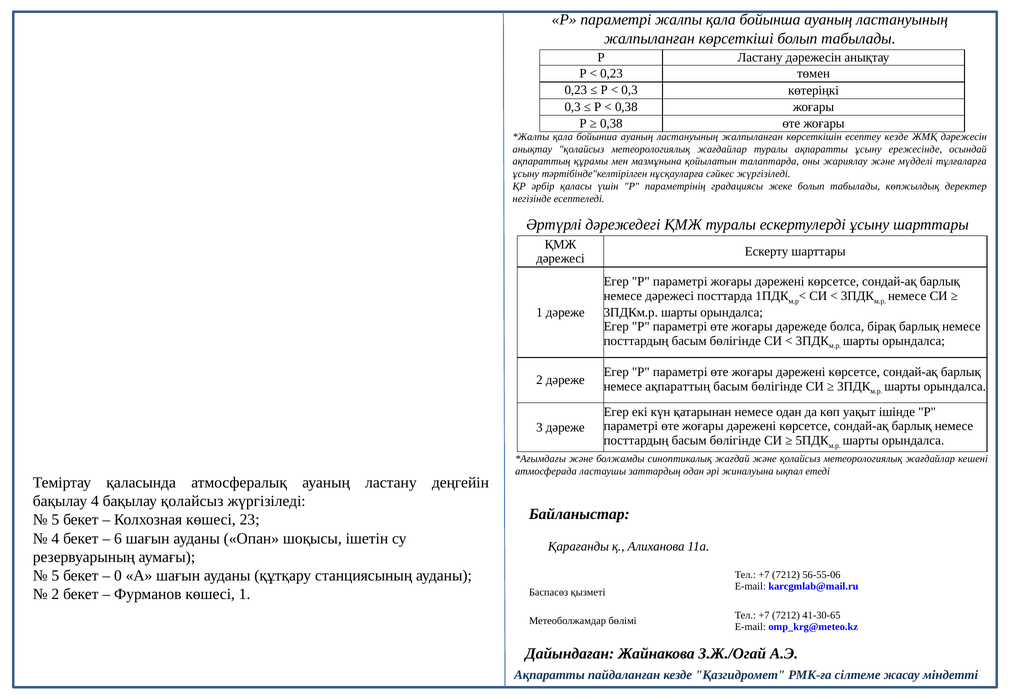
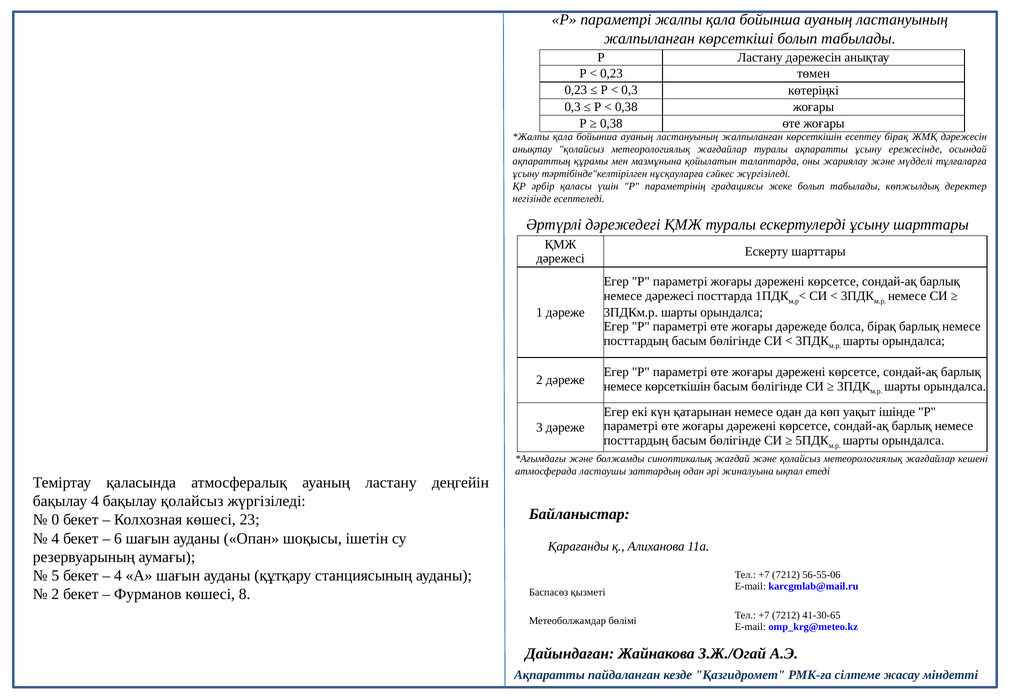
есептеу кезде: кезде -> бірақ (896, 137)
немесе ақпараттың: ақпараттың -> көрсеткішін (678, 386)
5: 5 -> 0 (55, 520)
0: 0 -> 4 (118, 576)
көшесі 1: 1 -> 8 (245, 595)
